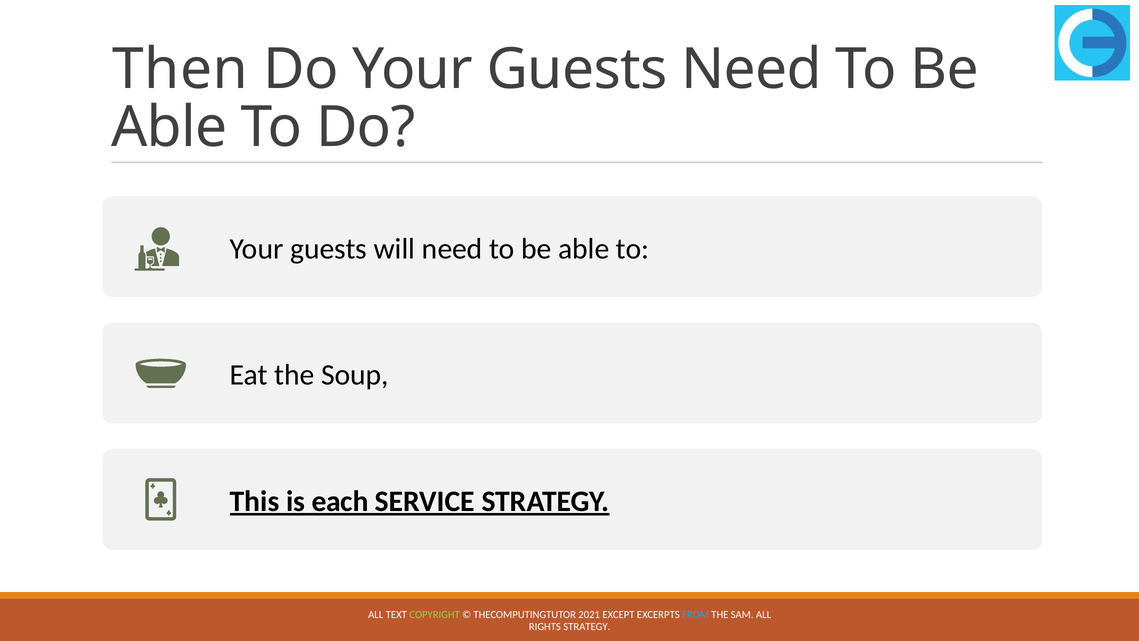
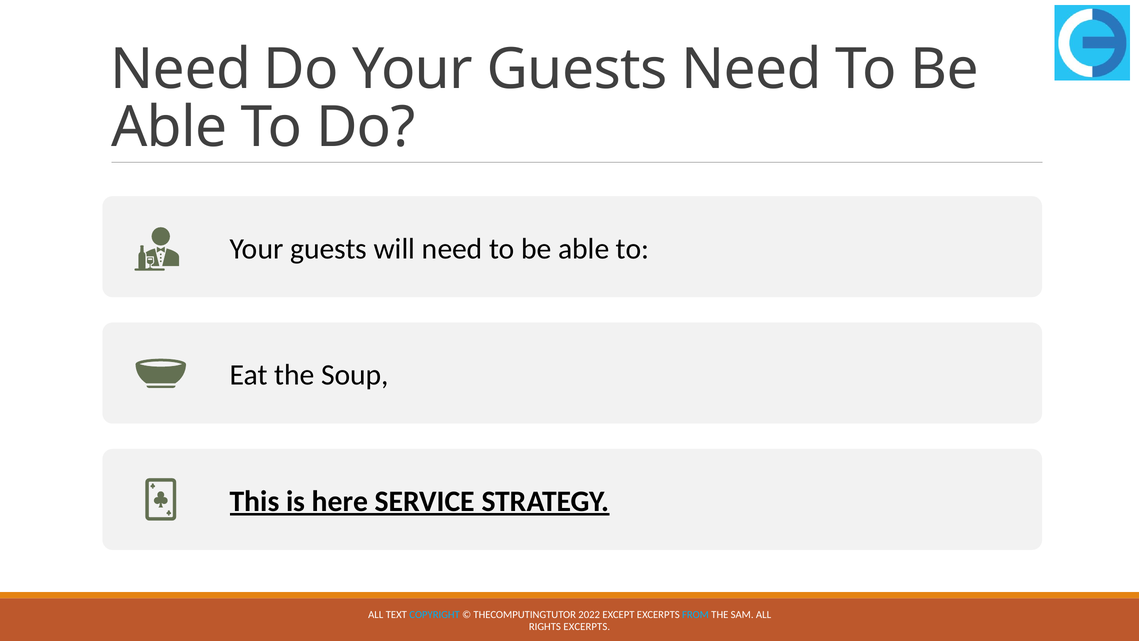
Then: Then -> Need (181, 70)
each: each -> here (340, 501)
COPYRIGHT colour: light green -> light blue (435, 615)
2021: 2021 -> 2022 (589, 615)
RIGHTS STRATEGY: STRATEGY -> EXCERPTS (587, 626)
